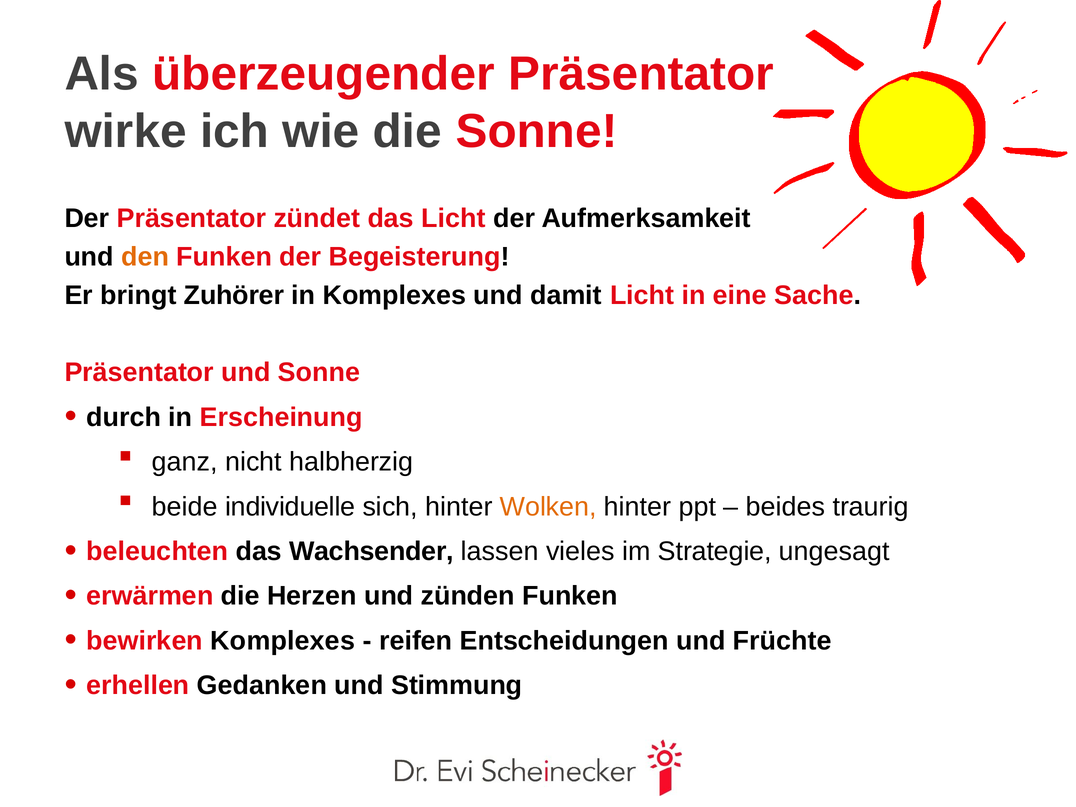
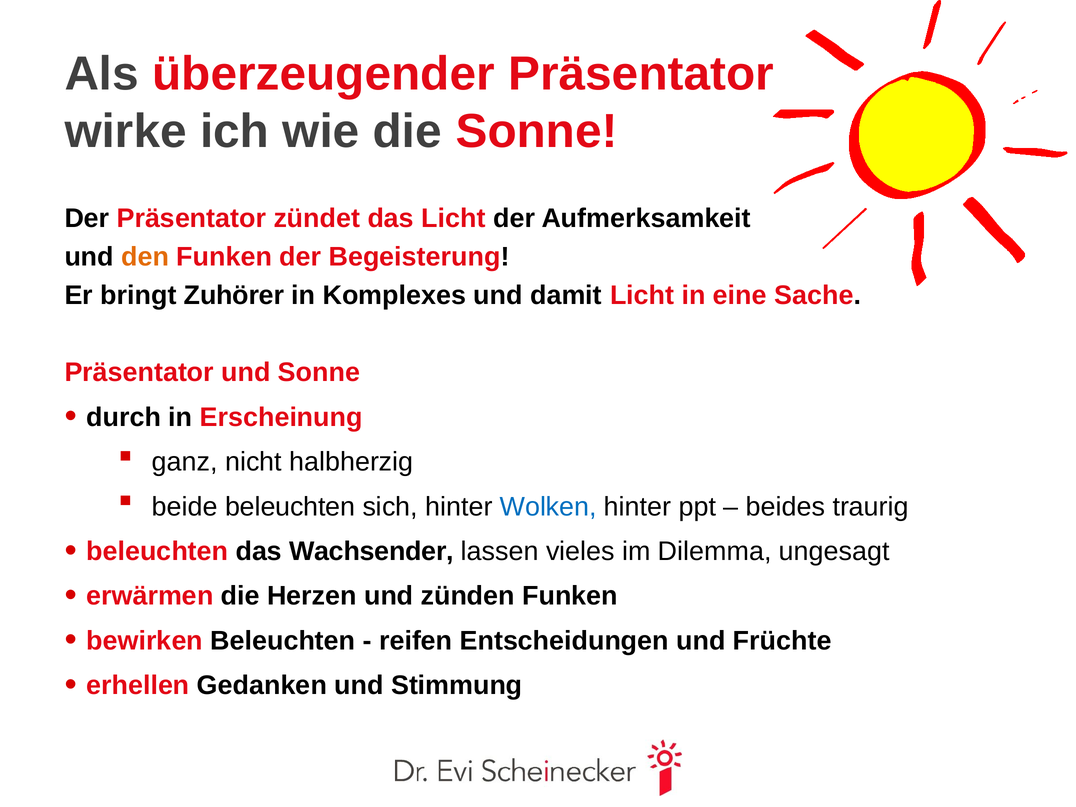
beide individuelle: individuelle -> beleuchten (290, 507)
Wolken colour: orange -> blue (548, 507)
Strategie: Strategie -> Dilemma (715, 551)
bewirken Komplexes: Komplexes -> Beleuchten (283, 641)
